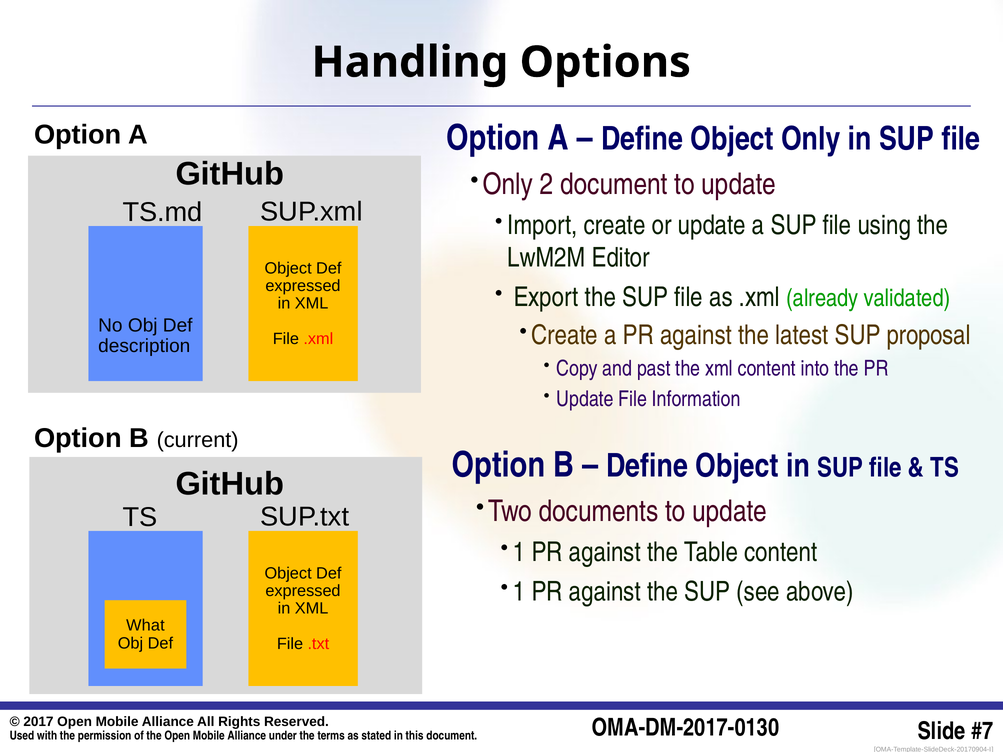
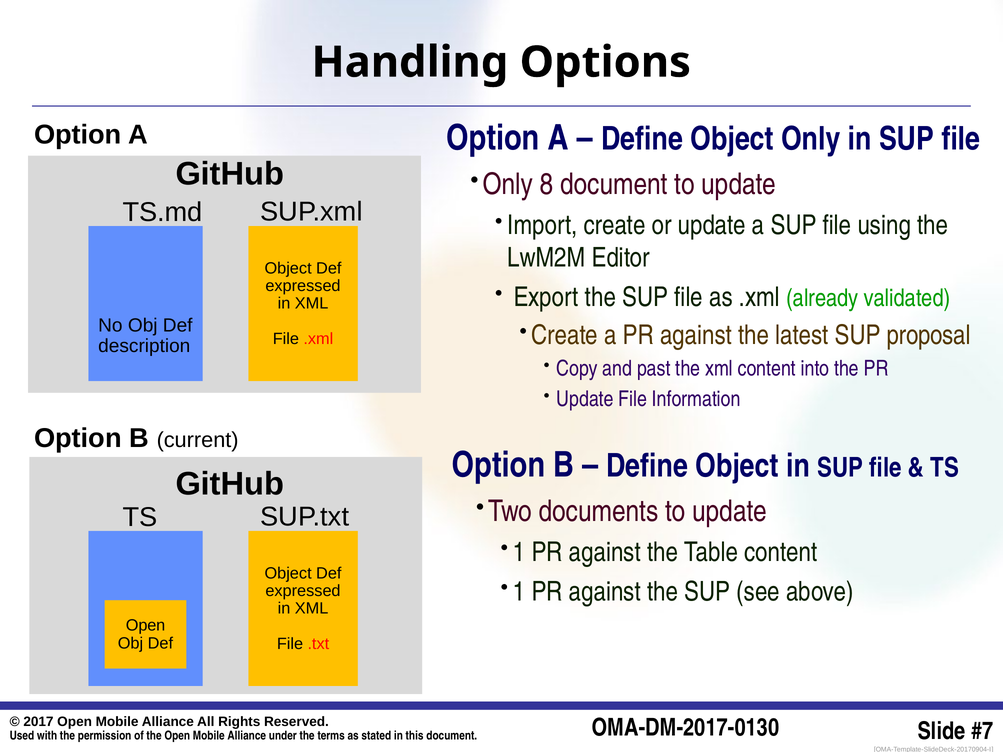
2: 2 -> 8 (547, 185)
What: What -> Open (146, 626)
